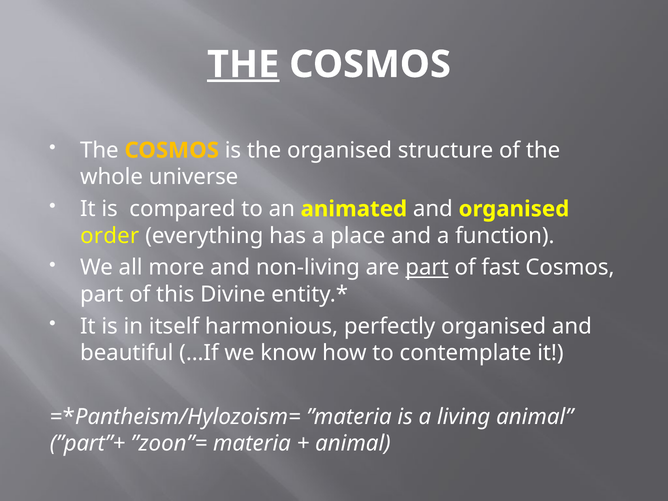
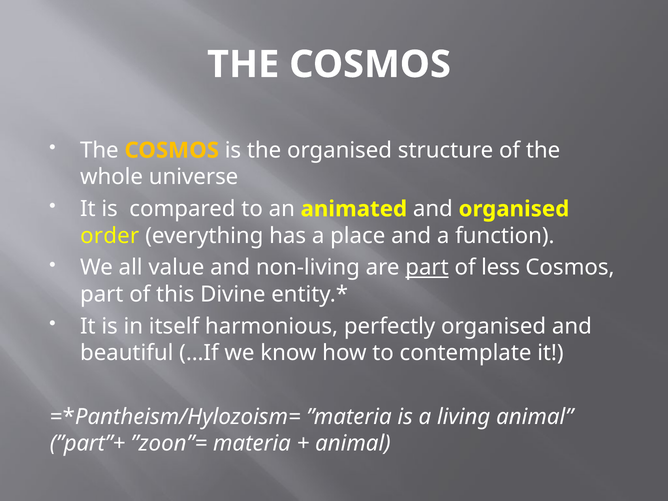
THE underline: present -> none (243, 64)
more: more -> value (176, 268)
fast: fast -> less (501, 268)
